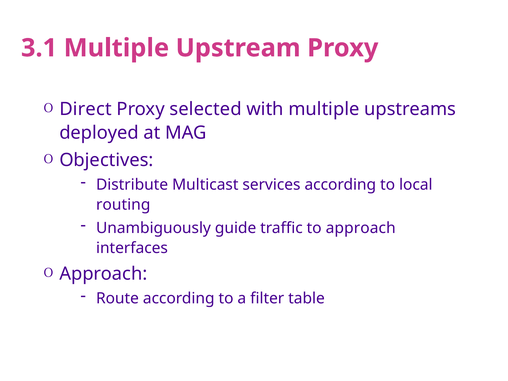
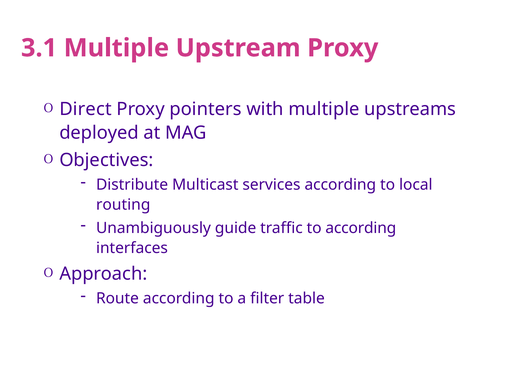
selected: selected -> pointers (206, 109)
to approach: approach -> according (361, 228)
